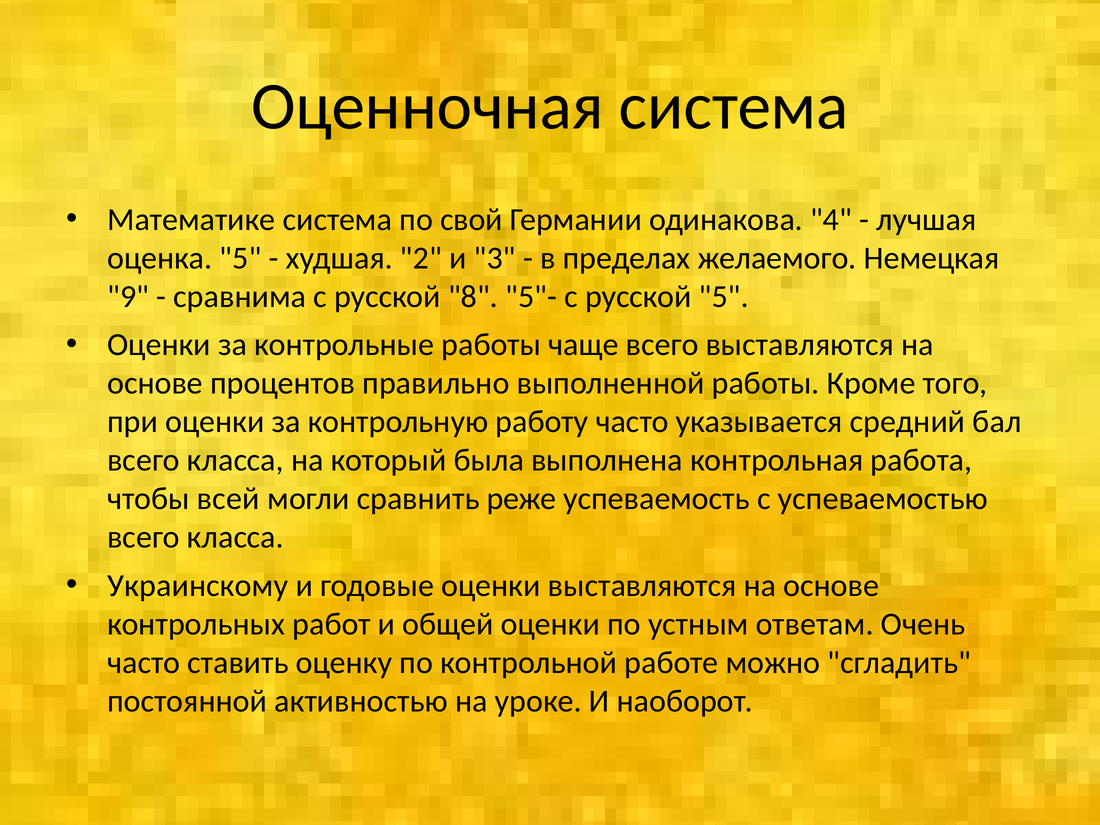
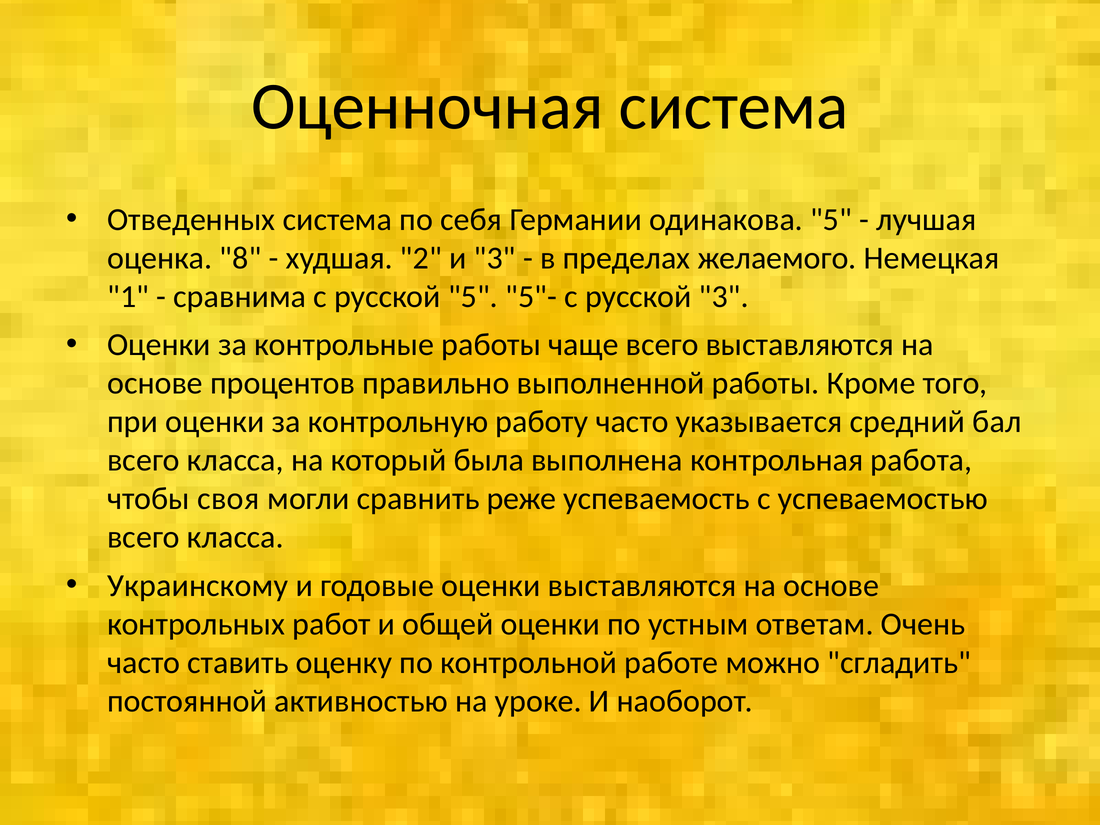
Математике: Математике -> Отведенных (191, 220)
свой: свой -> себя (471, 220)
одинакова 4: 4 -> 5 (831, 220)
оценка 5: 5 -> 8 (240, 258)
9: 9 -> 1 (128, 297)
русской 8: 8 -> 5 (473, 297)
русской 5: 5 -> 3 (724, 297)
всей: всей -> своя (228, 499)
